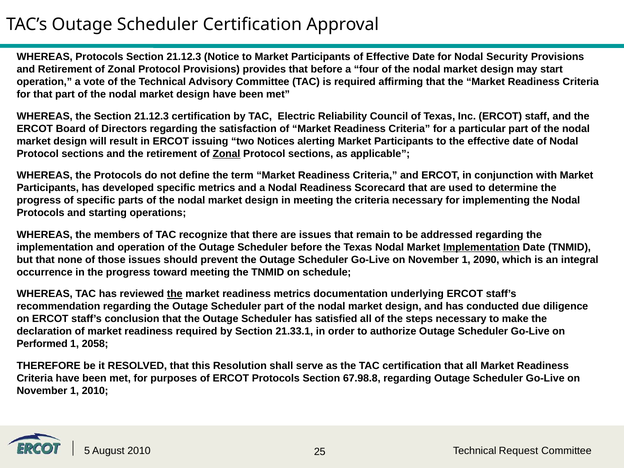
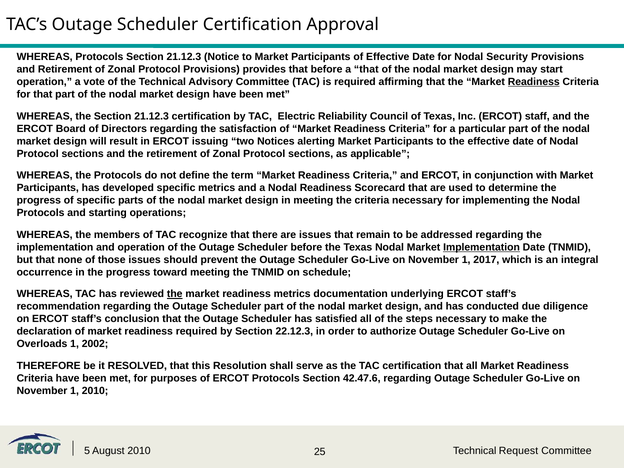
a four: four -> that (366, 69)
Readiness underline: none -> present (534, 82)
Zonal underline: present -> none (227, 154)
2090: 2090 -> 2017 (486, 260)
21.33.1: 21.33.1 -> 22.12.3 (294, 331)
Performed: Performed -> Overloads (42, 344)
2058: 2058 -> 2002 (95, 344)
67.98.8: 67.98.8 -> 42.47.6 (362, 378)
